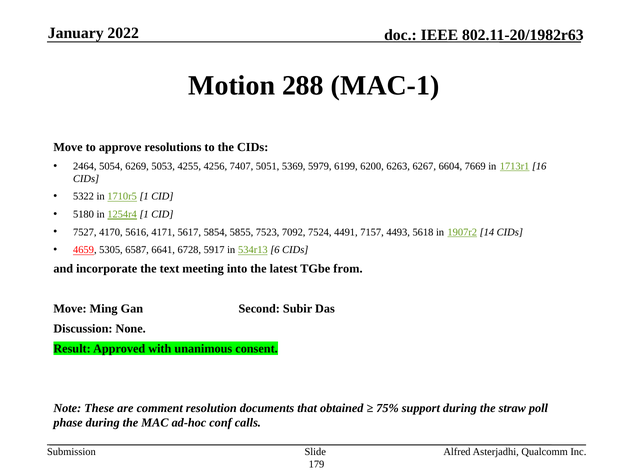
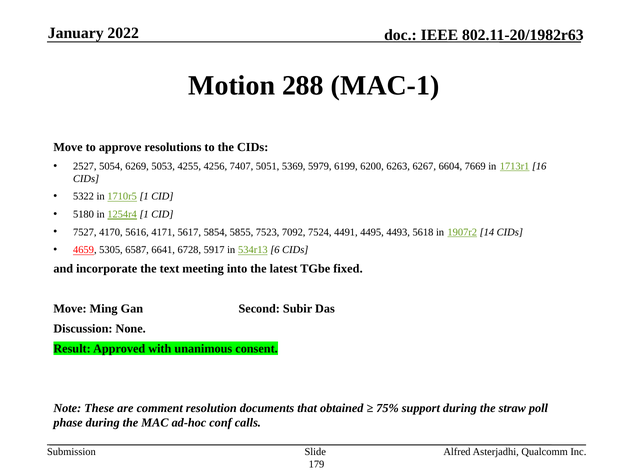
2464: 2464 -> 2527 (85, 166)
7157: 7157 -> 4495 (372, 232)
from: from -> fixed (348, 269)
